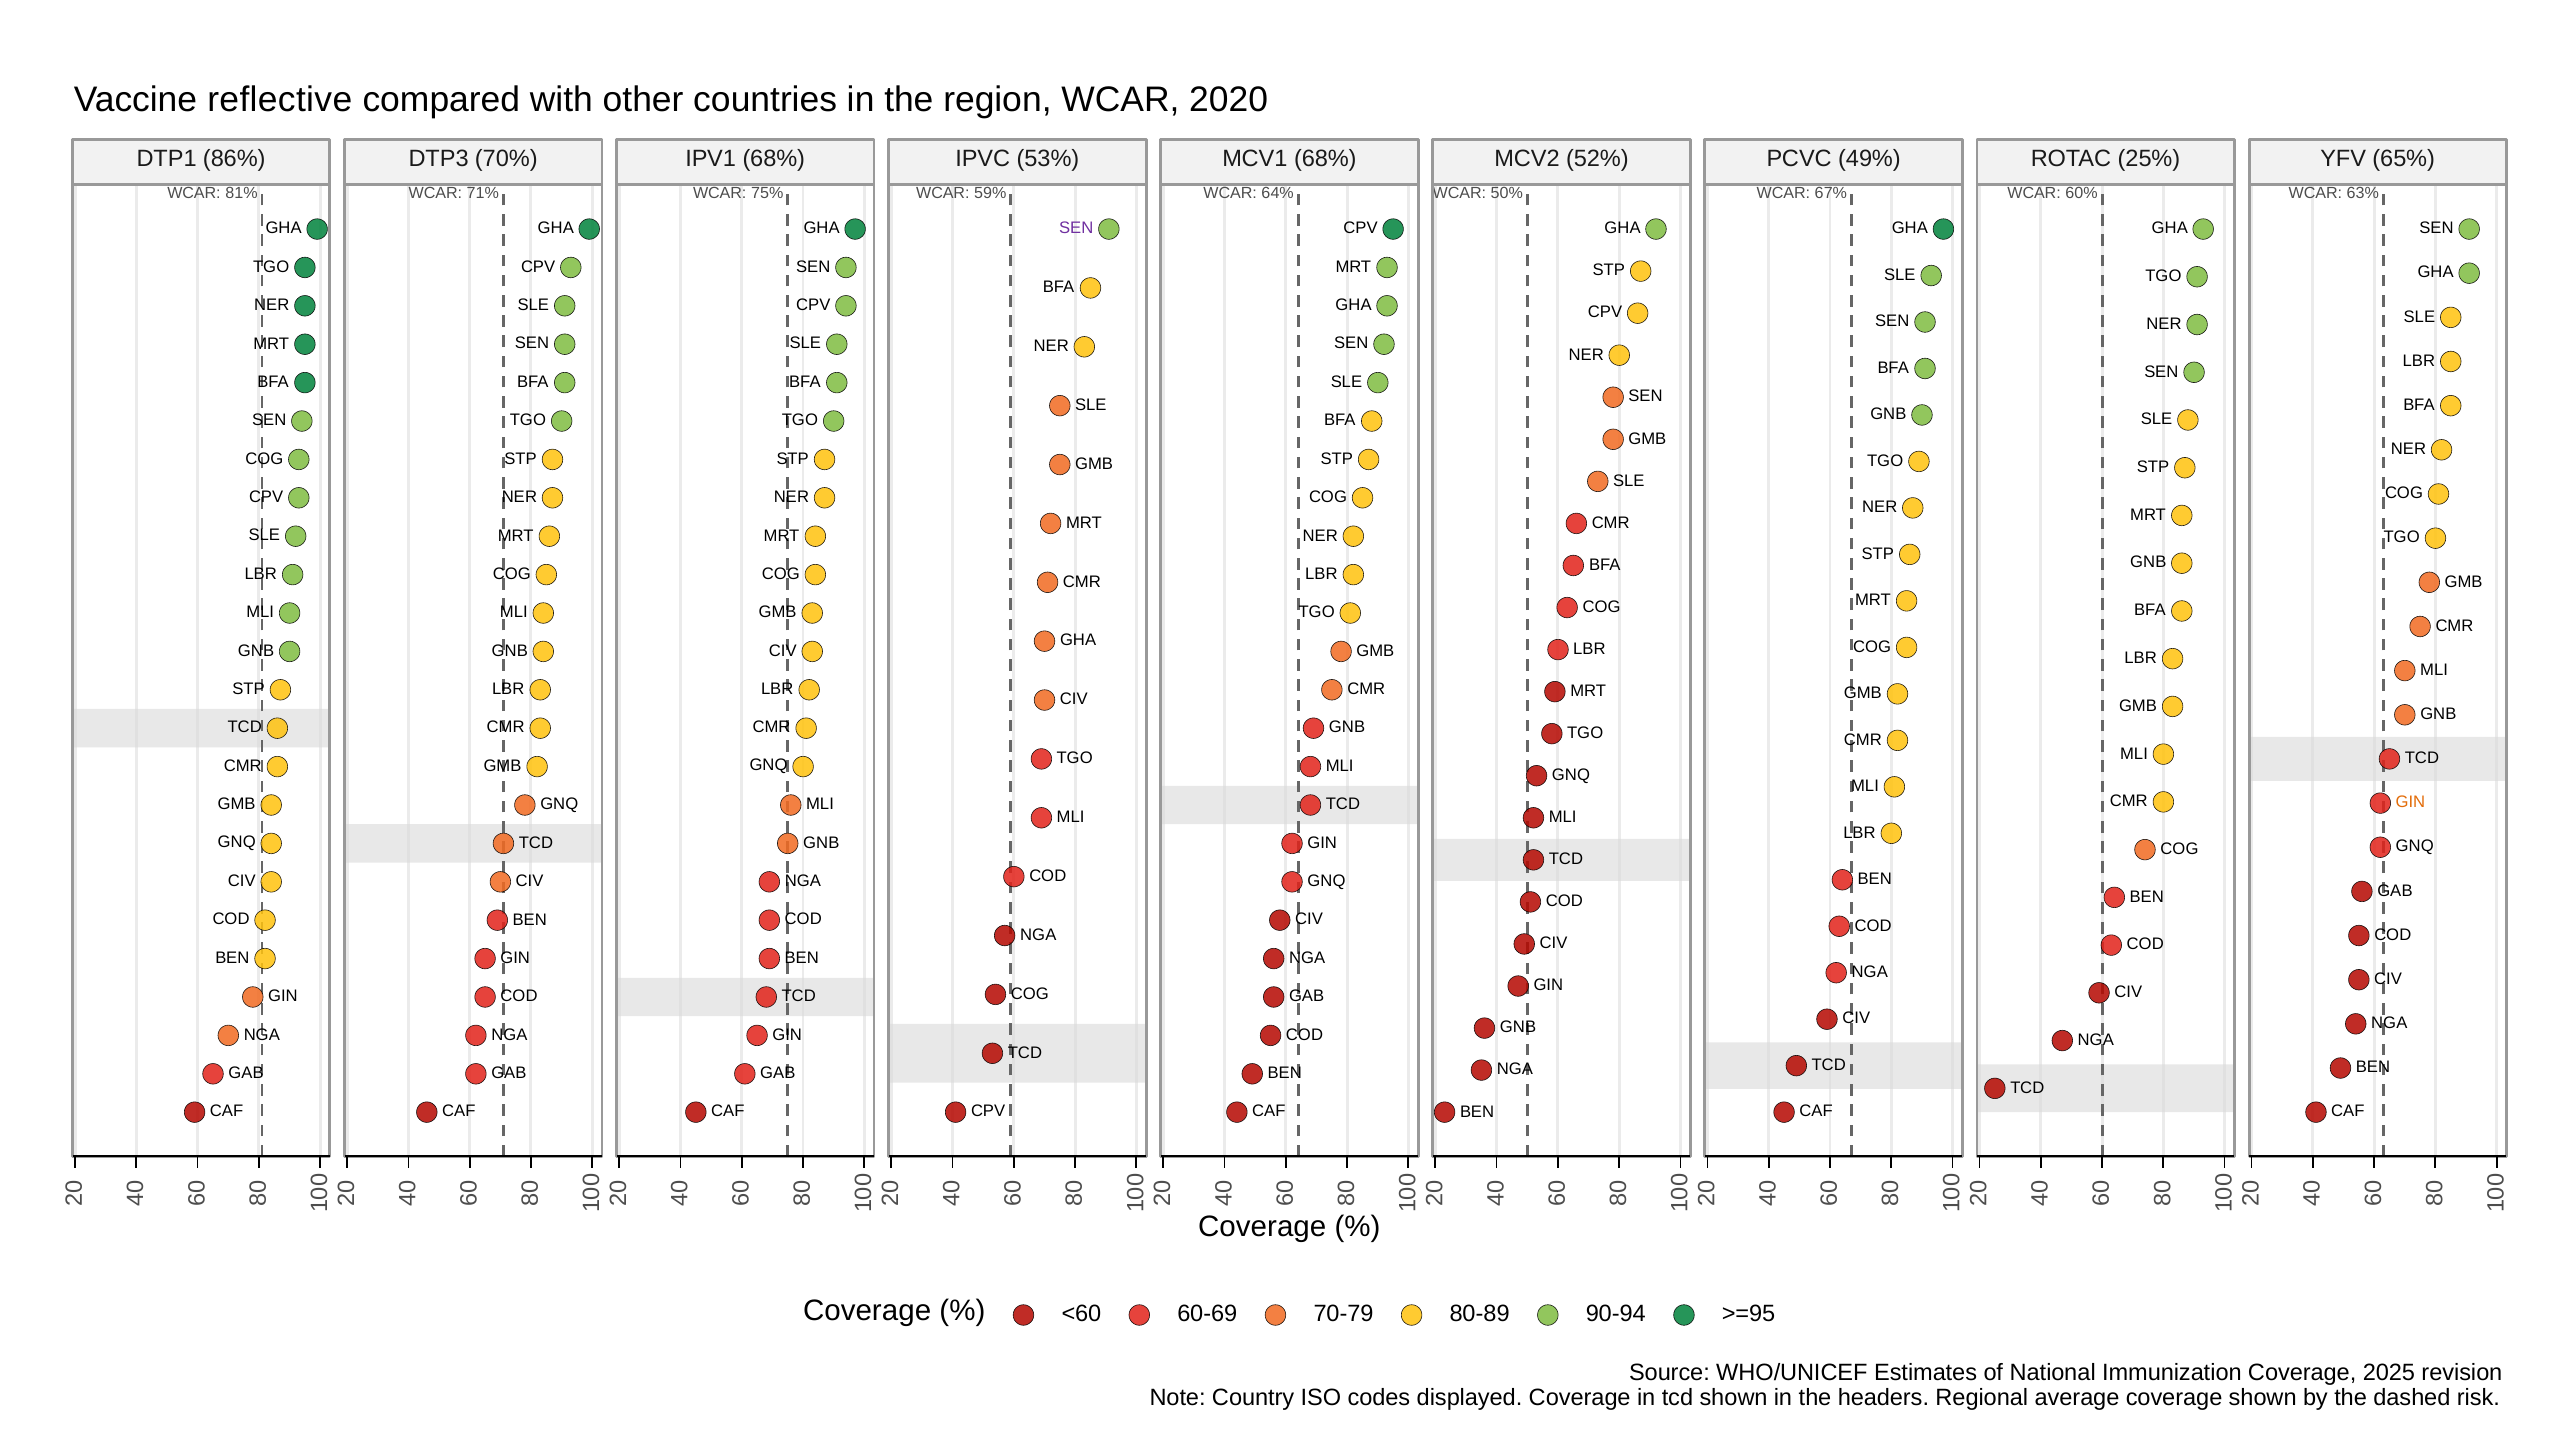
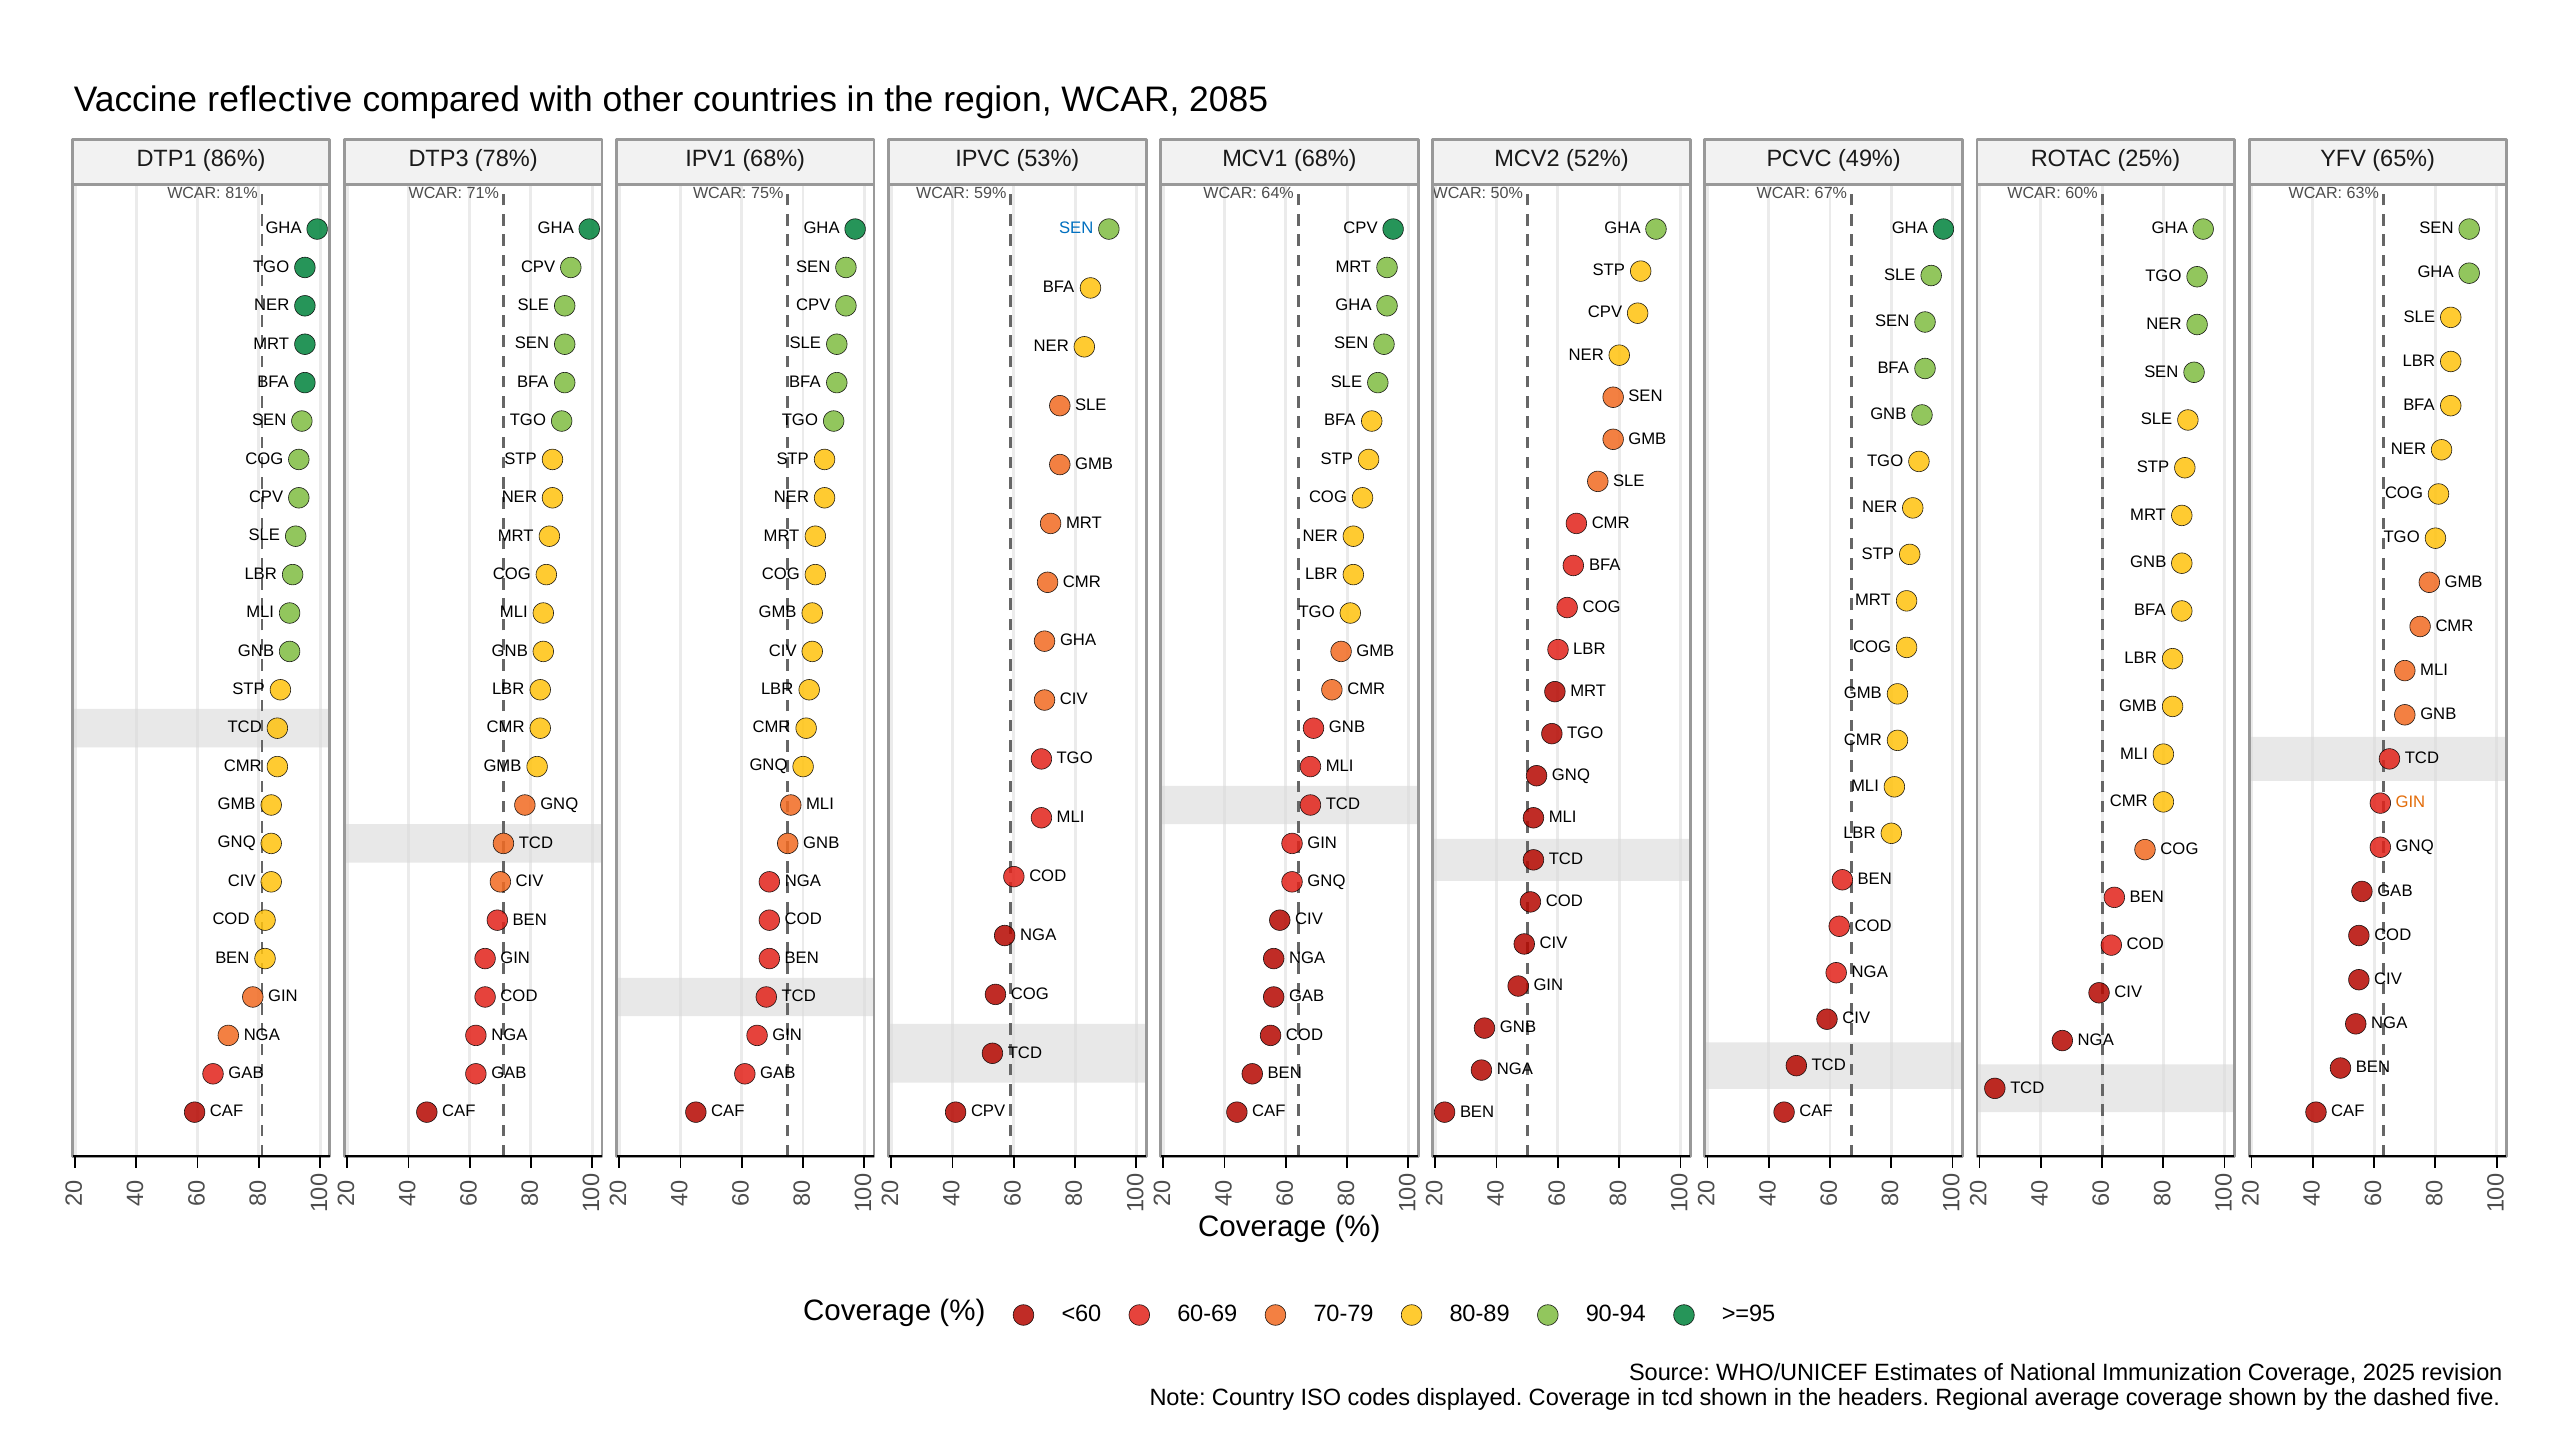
2020: 2020 -> 2085 (1229, 100)
70%: 70% -> 78% (506, 159)
SEN colour: purple -> blue (1076, 228)
risk: risk -> five (2478, 1398)
